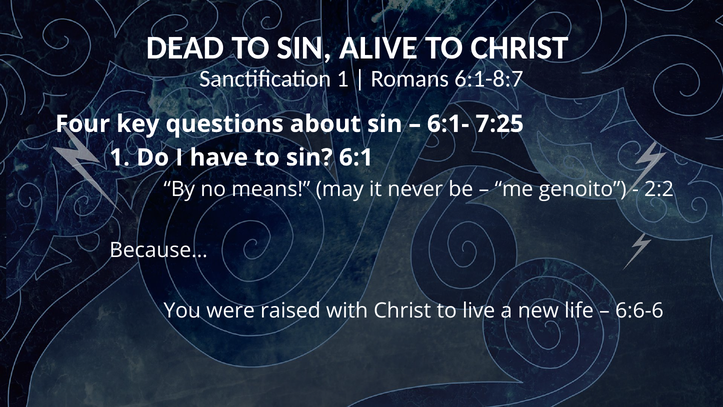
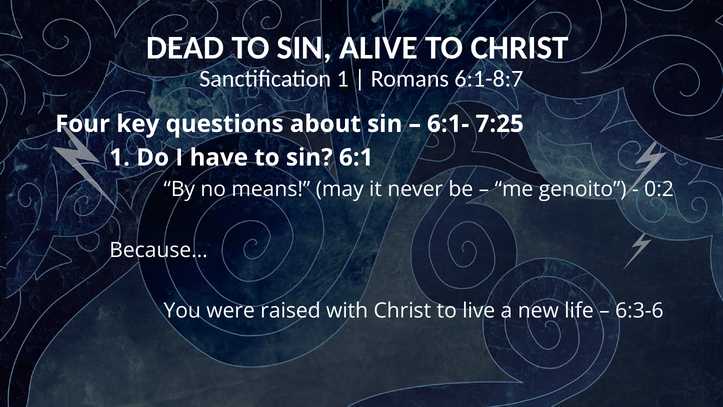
2:2: 2:2 -> 0:2 (659, 189)
6:6-6: 6:6-6 -> 6:3-6 (639, 311)
